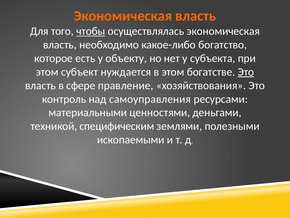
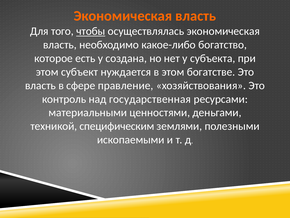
объекту: объекту -> создана (126, 58)
Это underline: present -> none (246, 72)
самоуправления: самоуправления -> государственная (150, 99)
